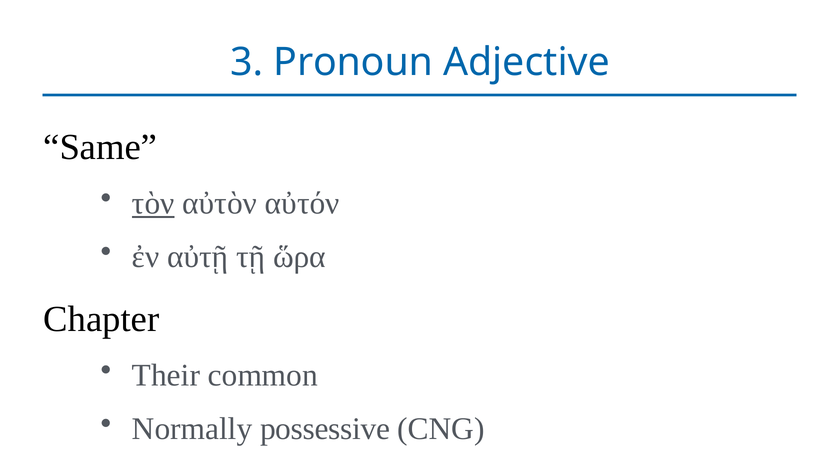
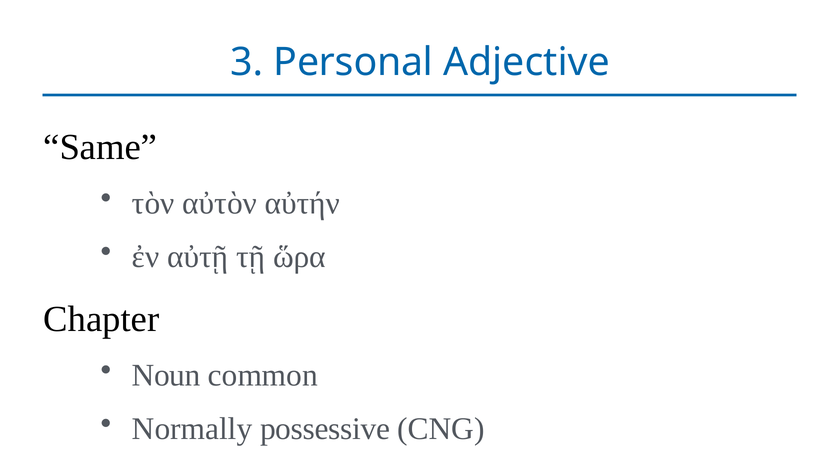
Pronoun: Pronoun -> Personal (353, 62)
τὸν underline: present -> none (153, 203)
αὐτόν: αὐτόν -> αὐτήν (302, 203)
Their: Their -> Noun (166, 375)
